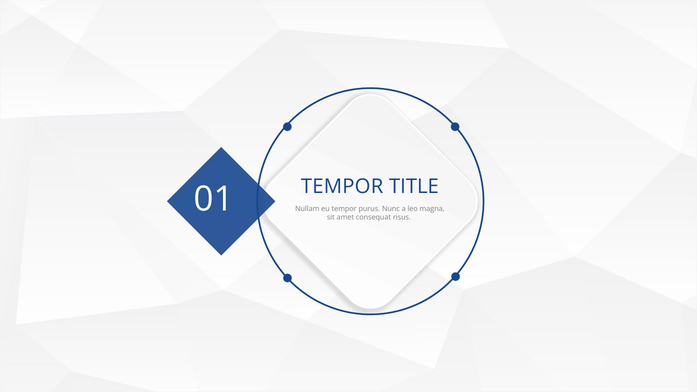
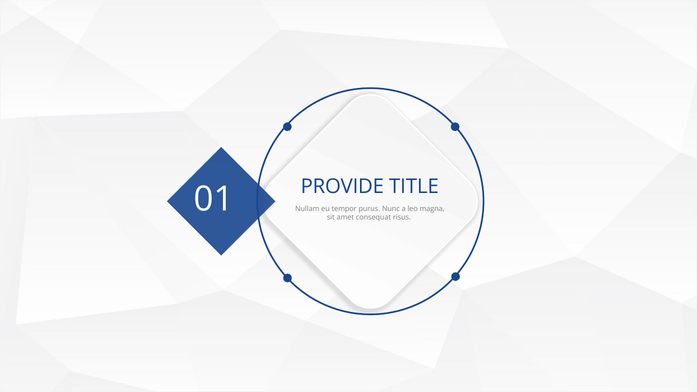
TEMPOR: TEMPOR -> PROVIDE (342, 187)
